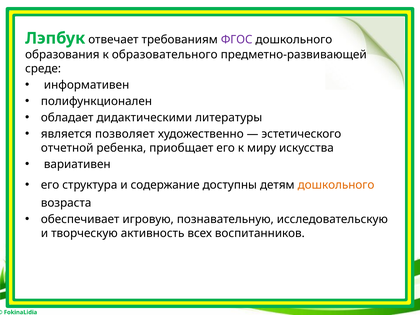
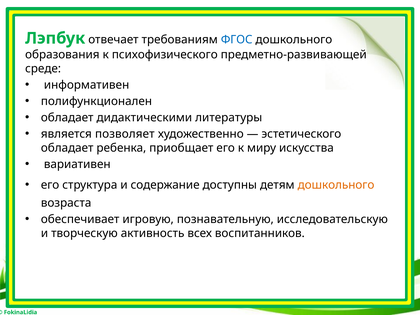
ФГОС colour: purple -> blue (237, 40)
образовательного: образовательного -> психофизического (165, 55)
отчетной: отчетной -> обладает (67, 148)
